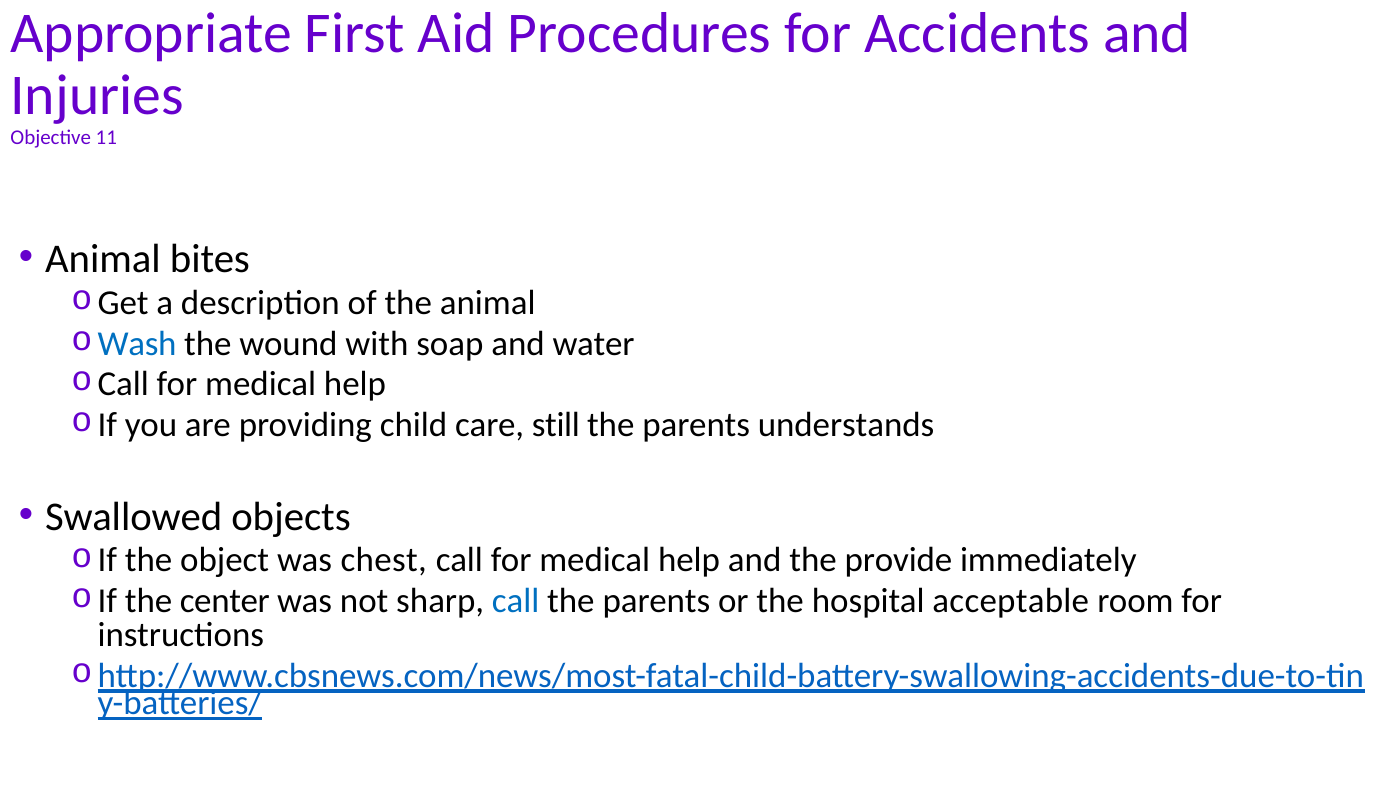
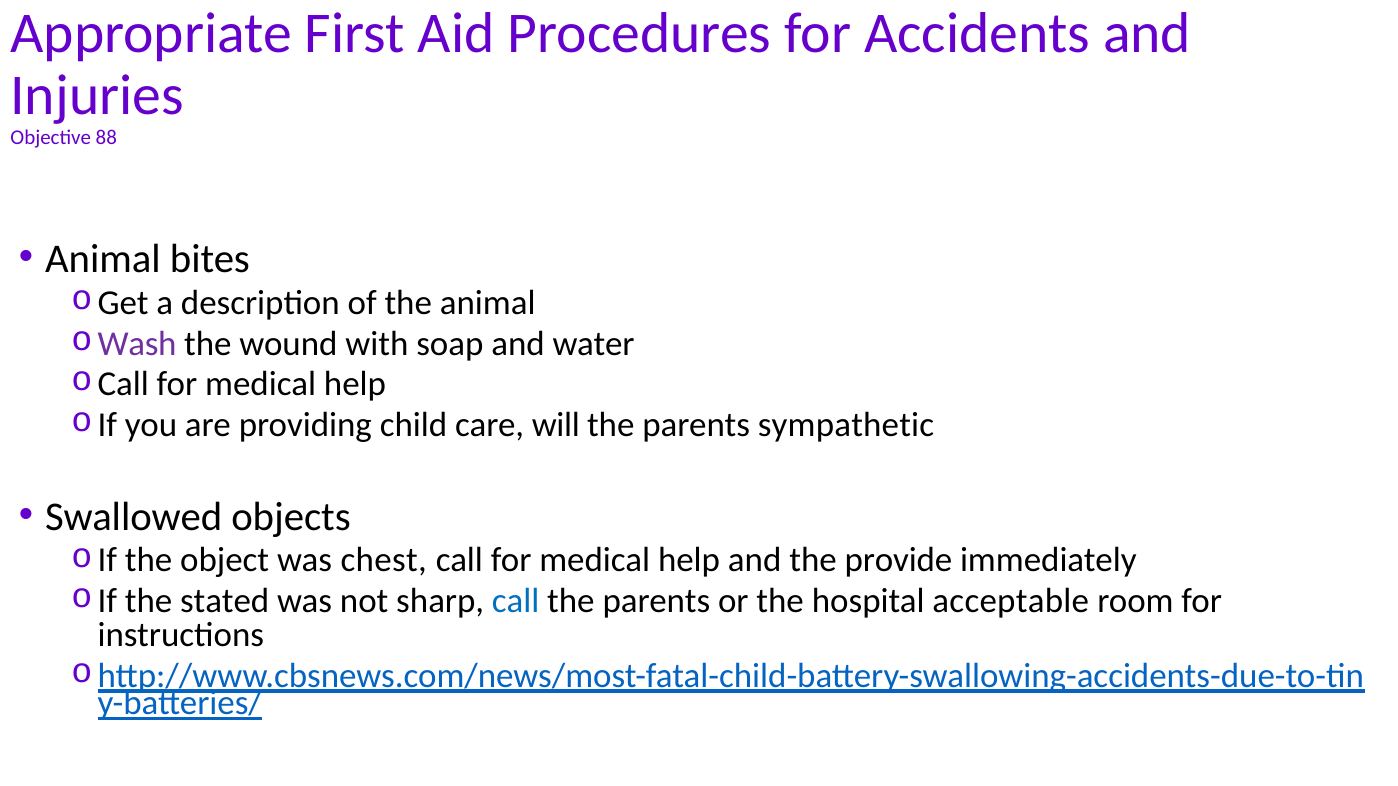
11: 11 -> 88 (106, 138)
Wash colour: blue -> purple (137, 344)
still: still -> will (556, 425)
understands: understands -> sympathetic (846, 425)
center: center -> stated (225, 602)
